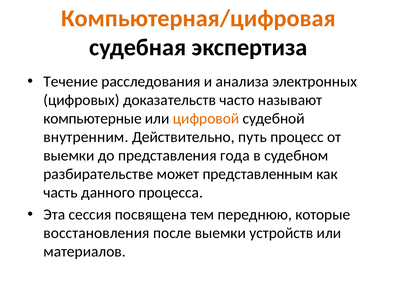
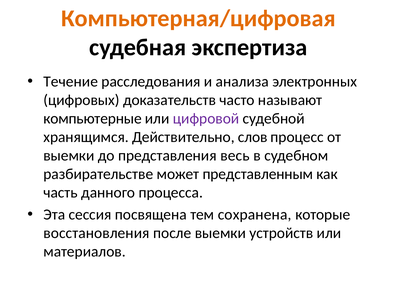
цифровой colour: orange -> purple (206, 119)
внутренним: внутренним -> хранящимся (86, 137)
путь: путь -> слов (253, 137)
года: года -> весь (235, 156)
переднюю: переднюю -> сохранена (255, 215)
